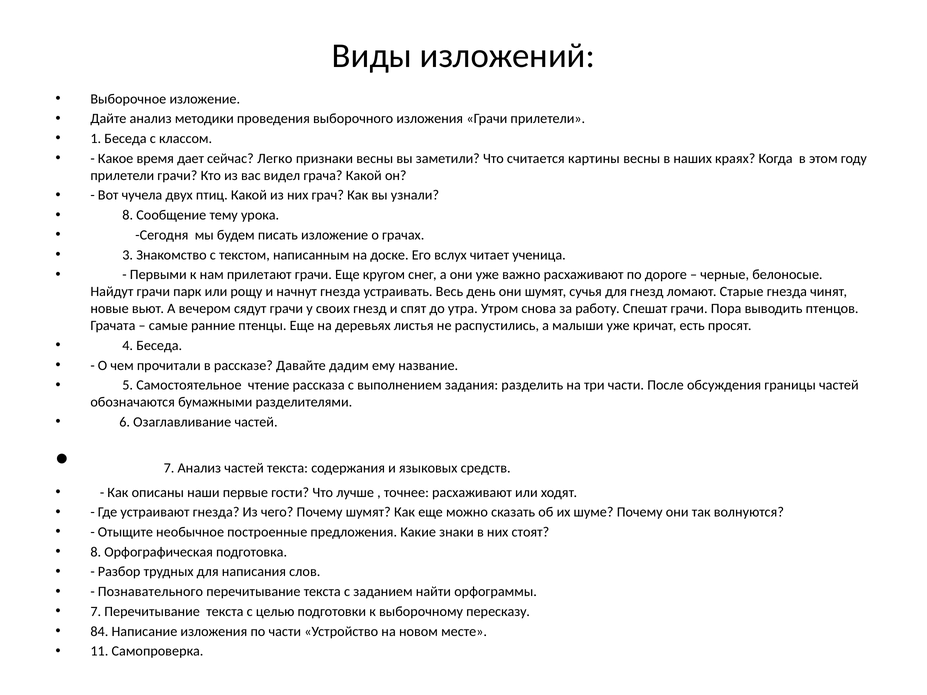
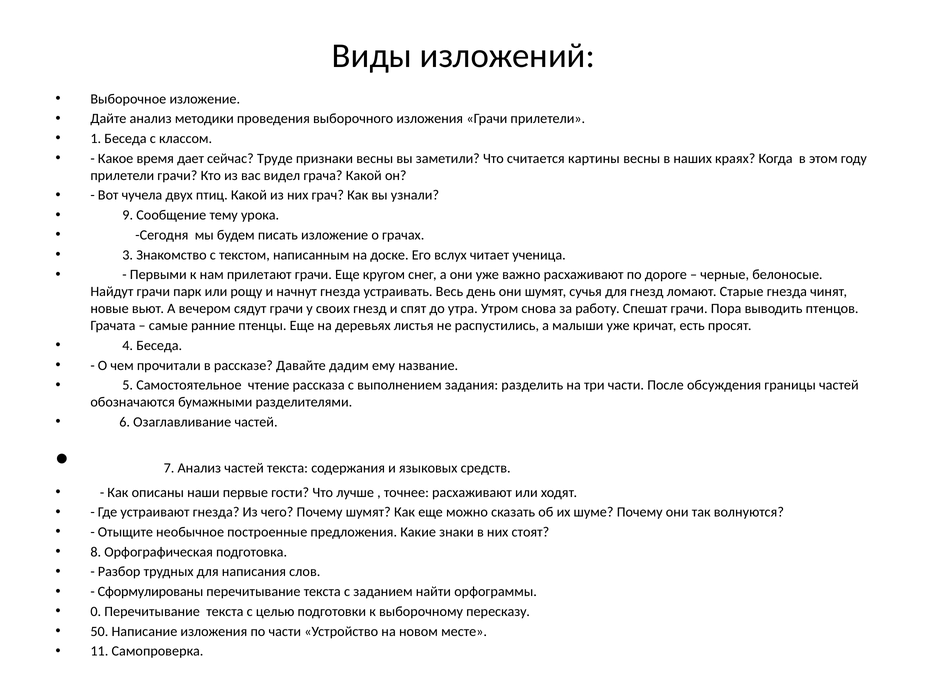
Легко: Легко -> Труде (275, 159)
8: 8 -> 9 (128, 215)
Познавательного: Познавательного -> Сформулированы (151, 592)
7: 7 -> 0 (96, 612)
84: 84 -> 50 (99, 632)
